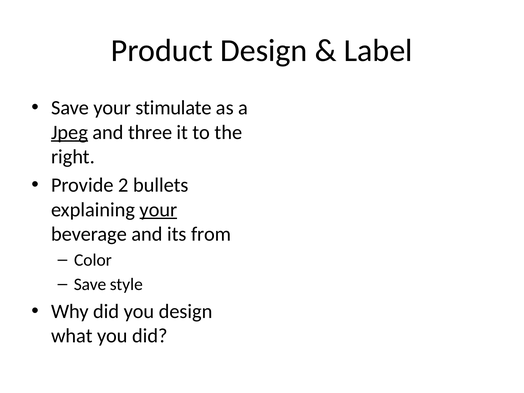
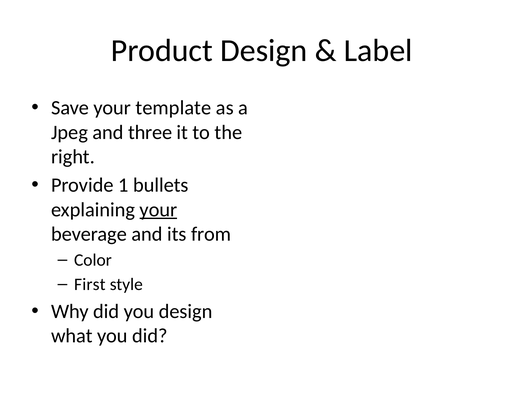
stimulate: stimulate -> template (173, 108)
Jpeg underline: present -> none (70, 132)
2: 2 -> 1 (123, 185)
Save: Save -> First (90, 284)
